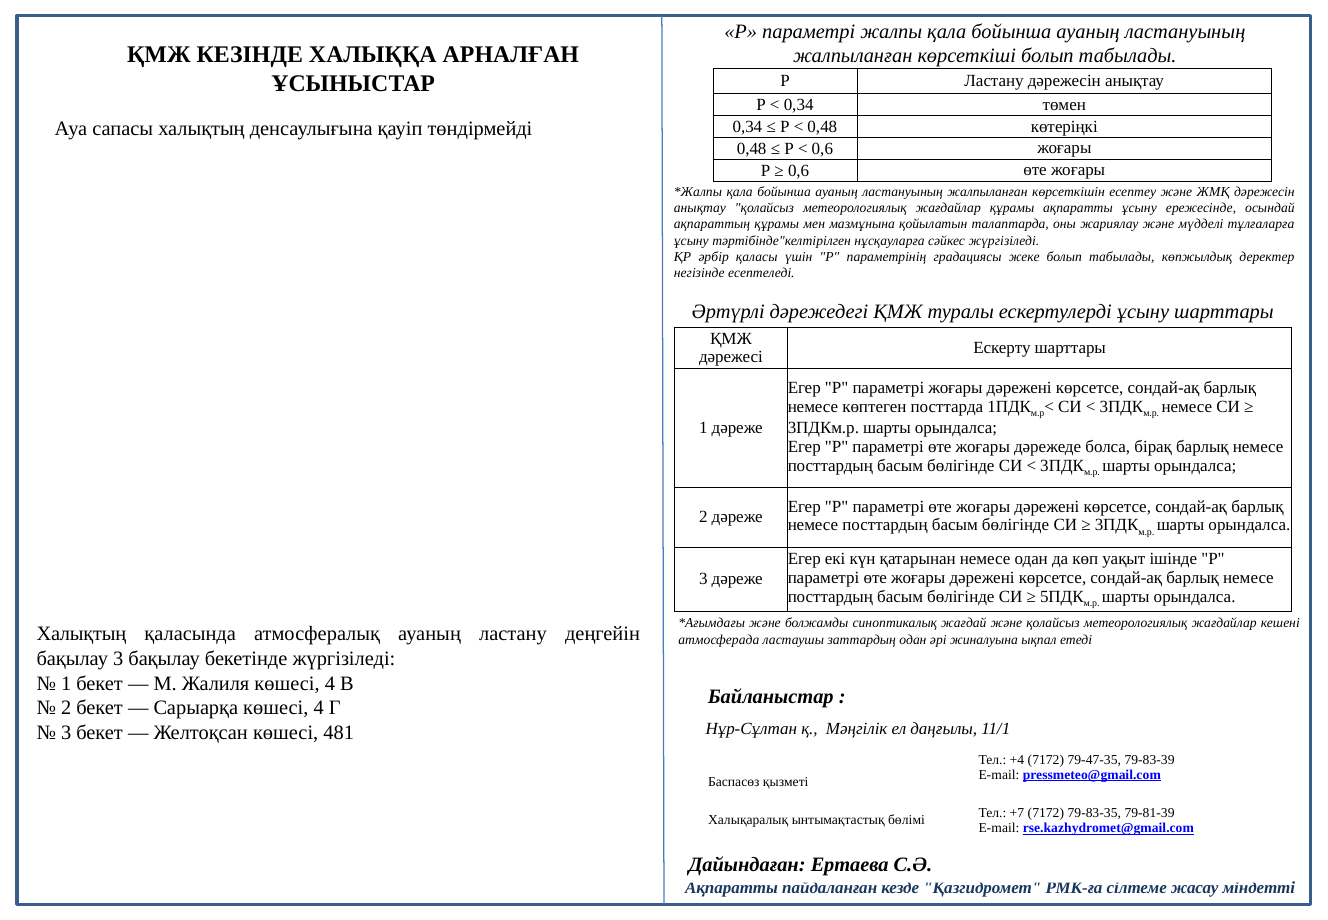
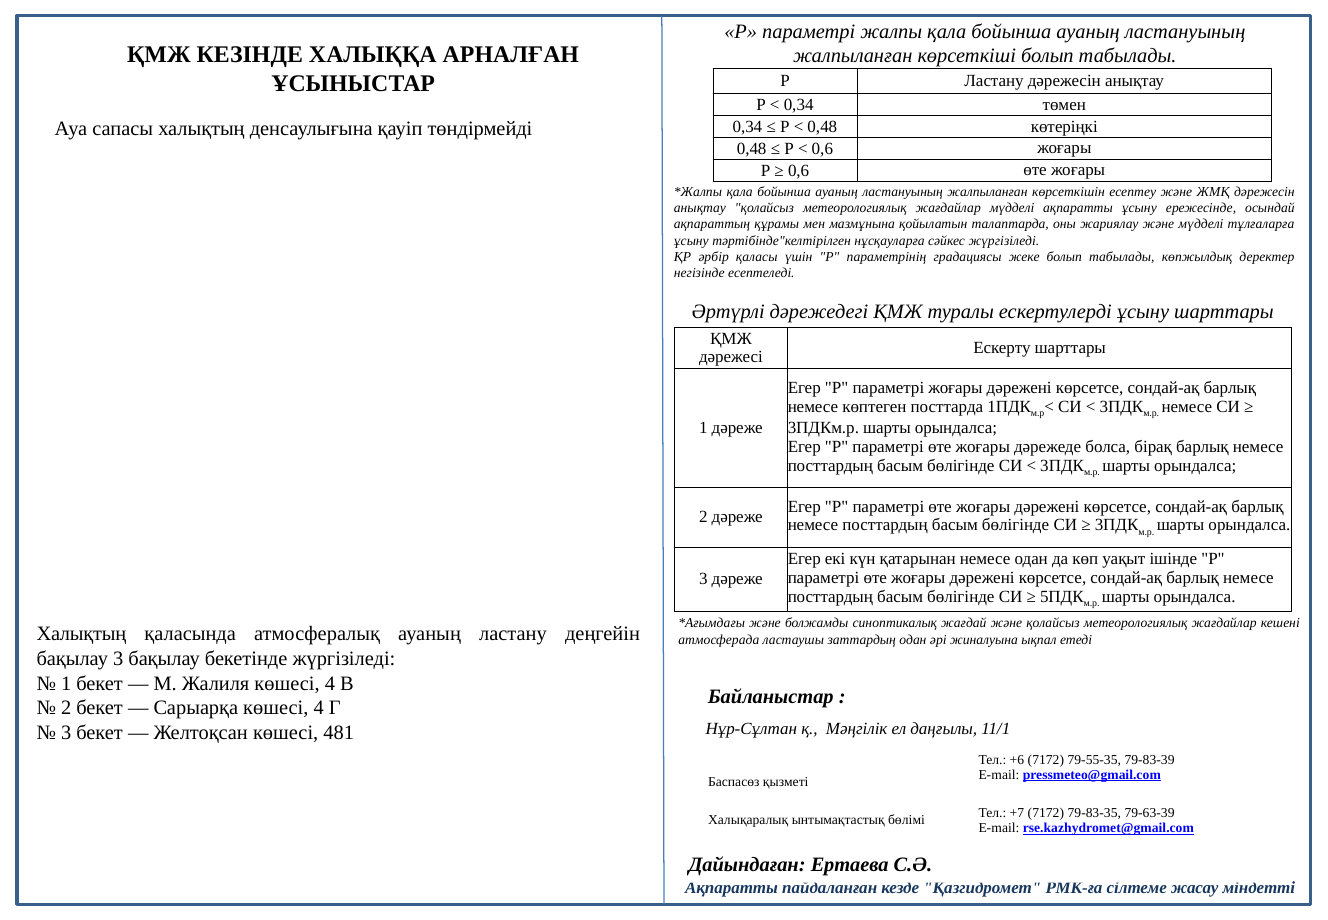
жағдайлар құрамы: құрамы -> мүдделі (1012, 208)
+4: +4 -> +6 (1017, 759)
79-47-35: 79-47-35 -> 79-55-35 (1094, 759)
79-81-39: 79-81-39 -> 79-63-39 (1150, 812)
